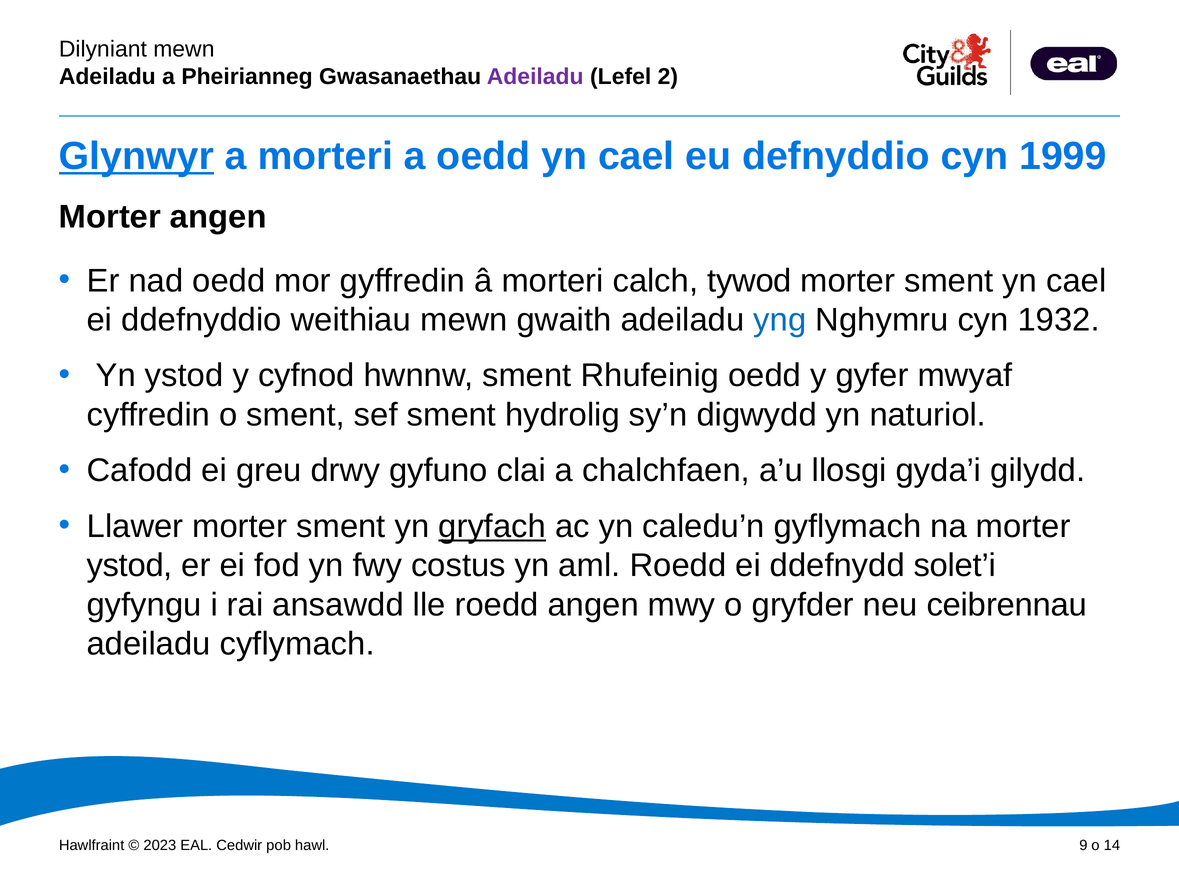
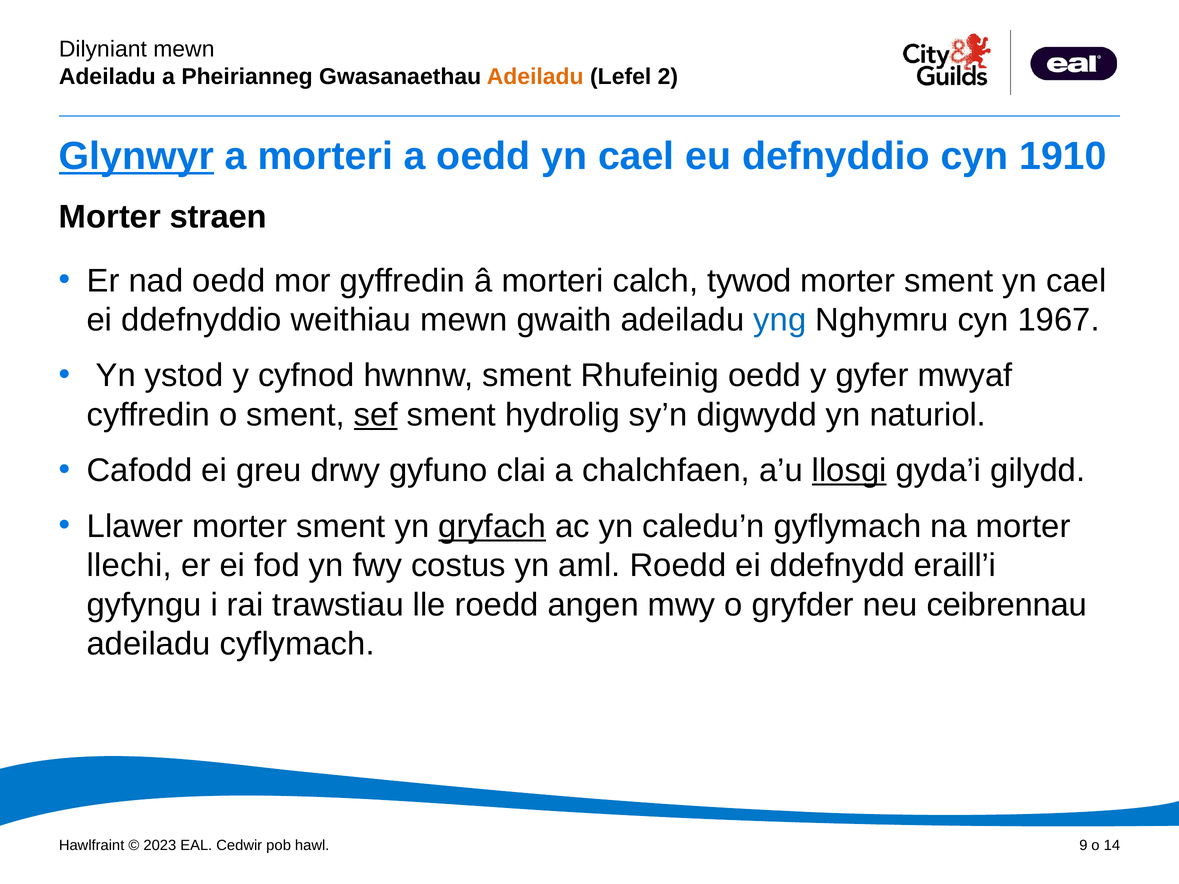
Adeiladu colour: purple -> orange (535, 77)
1999: 1999 -> 1910 (1063, 156)
Morter angen: angen -> straen (218, 217)
1932: 1932 -> 1967 (1059, 320)
sef underline: none -> present (376, 415)
llosgi underline: none -> present (849, 471)
ystod: ystod -> llechi (129, 566)
solet’i: solet’i -> eraill’i (955, 566)
ansawdd: ansawdd -> trawstiau (338, 605)
